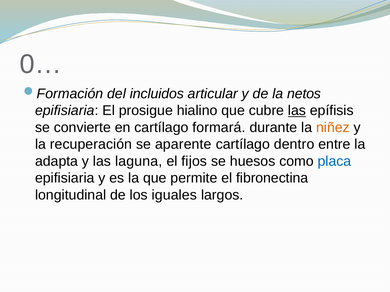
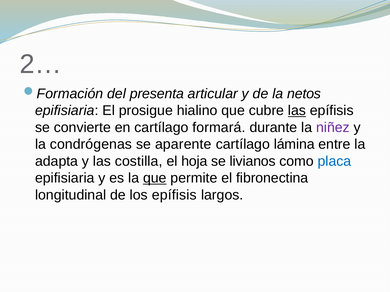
0…: 0… -> 2… (41, 64)
incluidos: incluidos -> presenta (157, 94)
niñez colour: orange -> purple (333, 128)
recuperación: recuperación -> condrógenas (91, 145)
dentro: dentro -> lámina (294, 145)
laguna: laguna -> costilla (139, 161)
fijos: fijos -> hoja (194, 161)
huesos: huesos -> livianos (253, 161)
que underline: none -> present (155, 178)
los iguales: iguales -> epífisis (174, 195)
